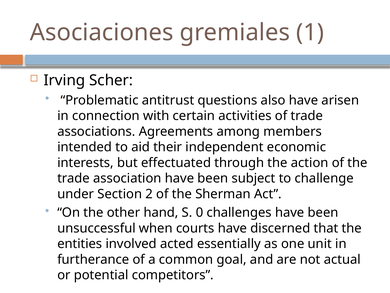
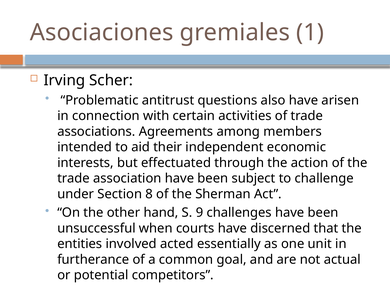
2: 2 -> 8 (149, 194)
0: 0 -> 9 (199, 212)
